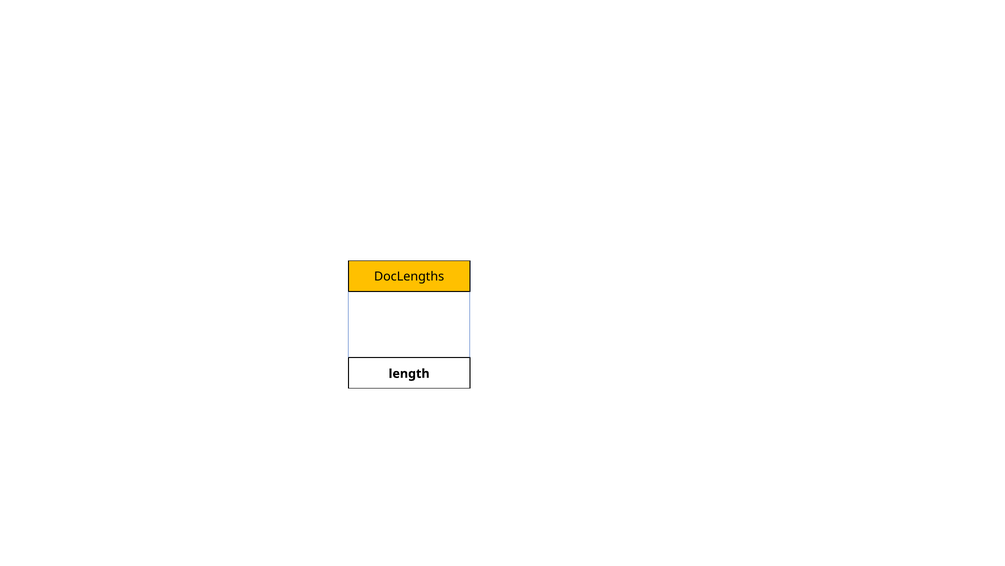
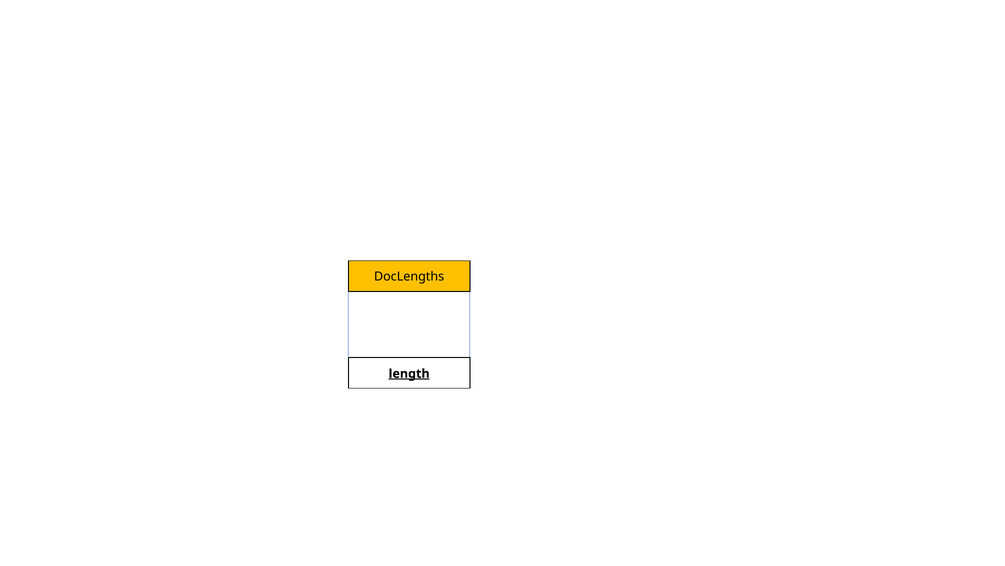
length underline: none -> present (409, 373)
